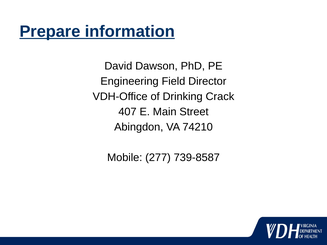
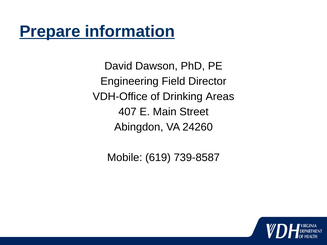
Crack: Crack -> Areas (220, 97)
74210: 74210 -> 24260 (198, 127)
277: 277 -> 619 (158, 158)
